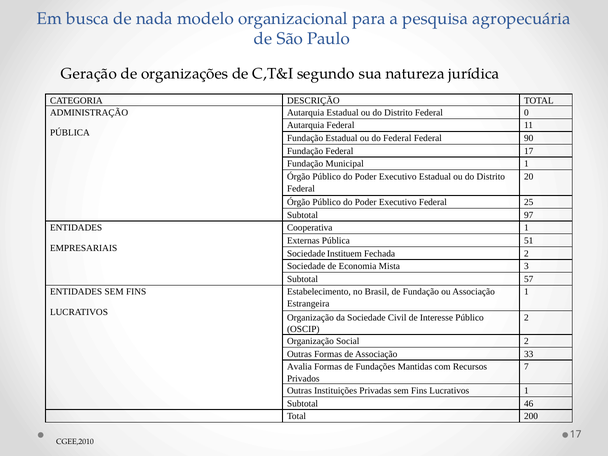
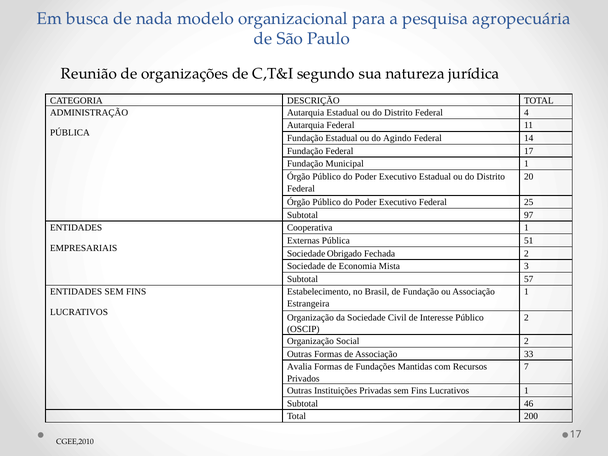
Geração: Geração -> Reunião (89, 74)
0: 0 -> 4 (526, 113)
do Federal: Federal -> Agindo (397, 138)
90: 90 -> 14 (529, 138)
Instituem: Instituem -> Obrigado (344, 253)
